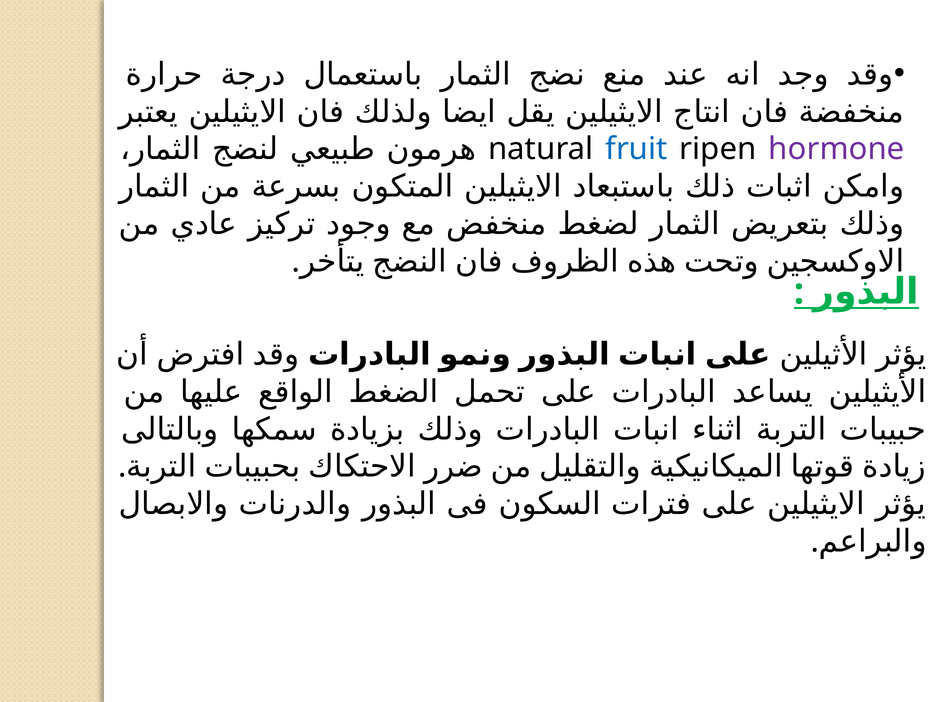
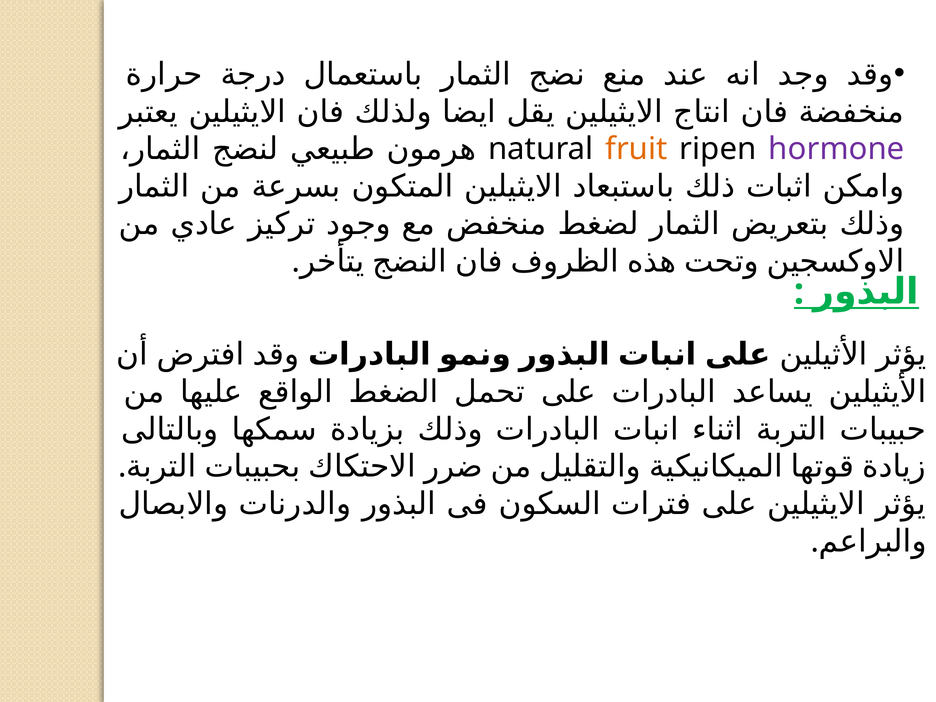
fruit colour: blue -> orange (636, 149)
